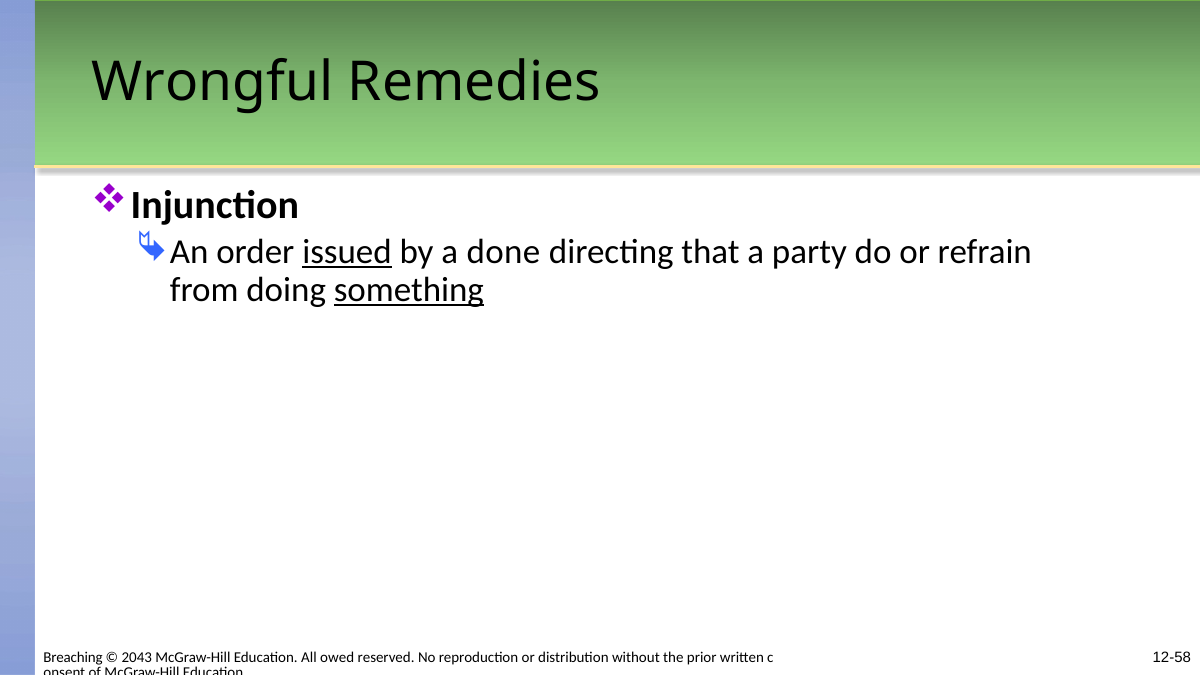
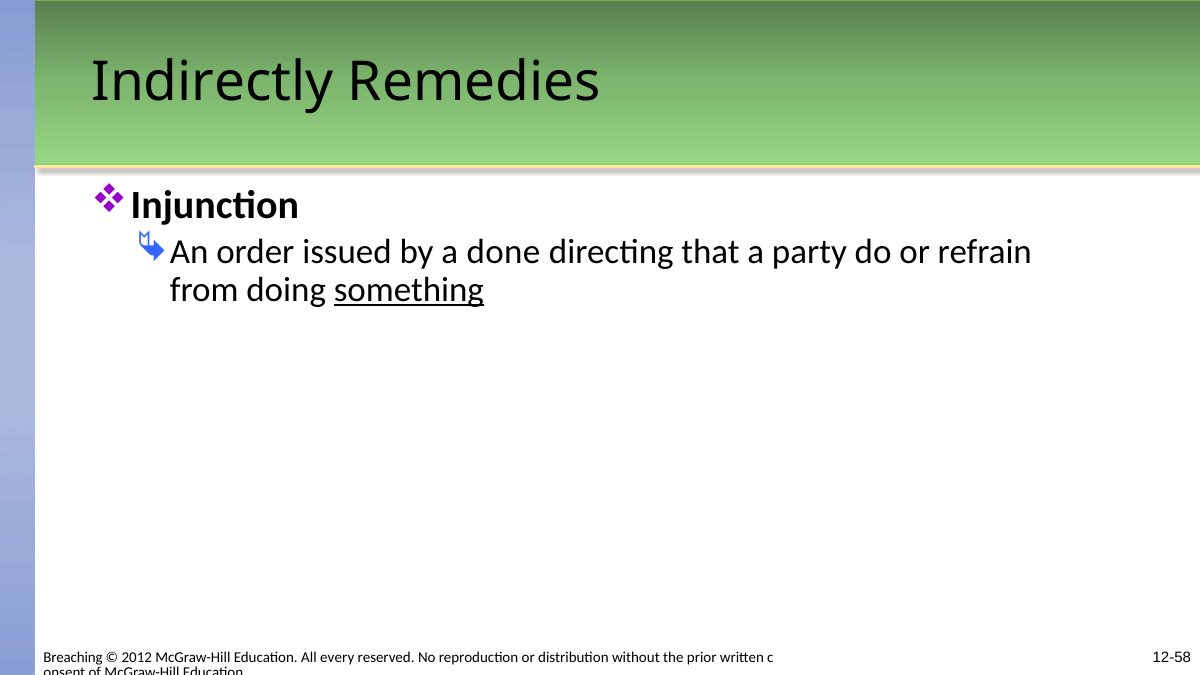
Wrongful: Wrongful -> Indirectly (213, 83)
issued underline: present -> none (347, 252)
2043: 2043 -> 2012 (137, 658)
owed: owed -> every (337, 658)
